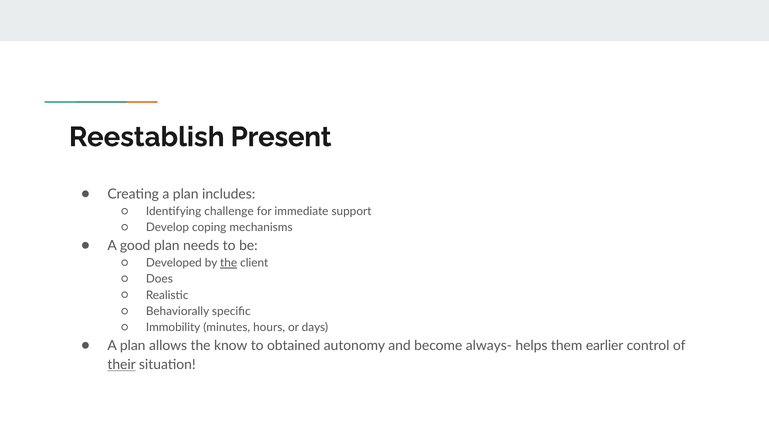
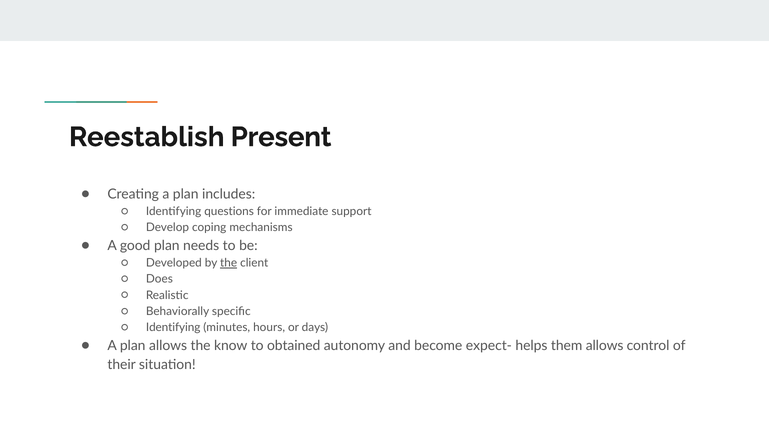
challenge: challenge -> questions (229, 212)
Immobility: Immobility -> Identifying (173, 328)
always-: always- -> expect- (489, 346)
them earlier: earlier -> allows (605, 346)
their underline: present -> none (122, 365)
